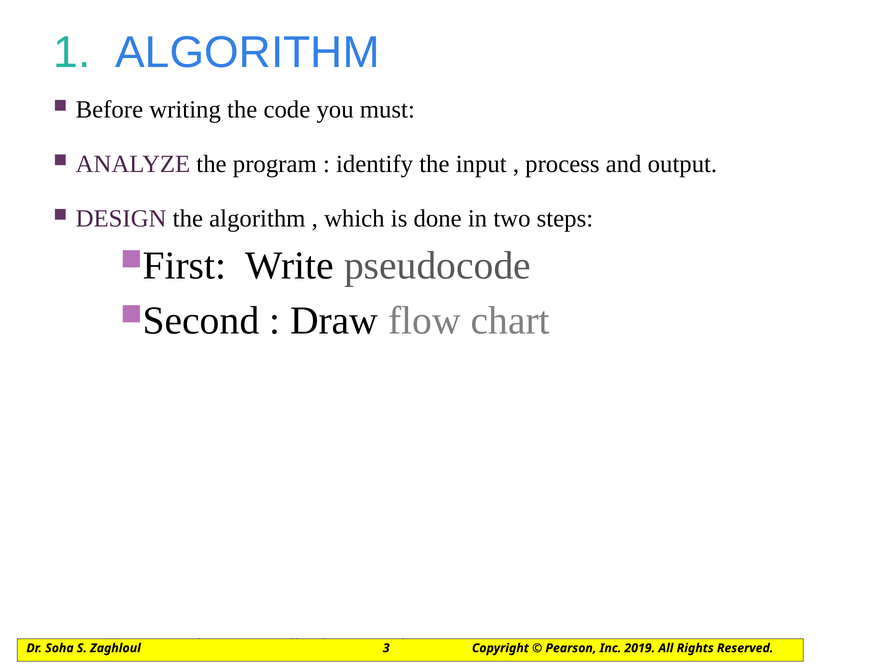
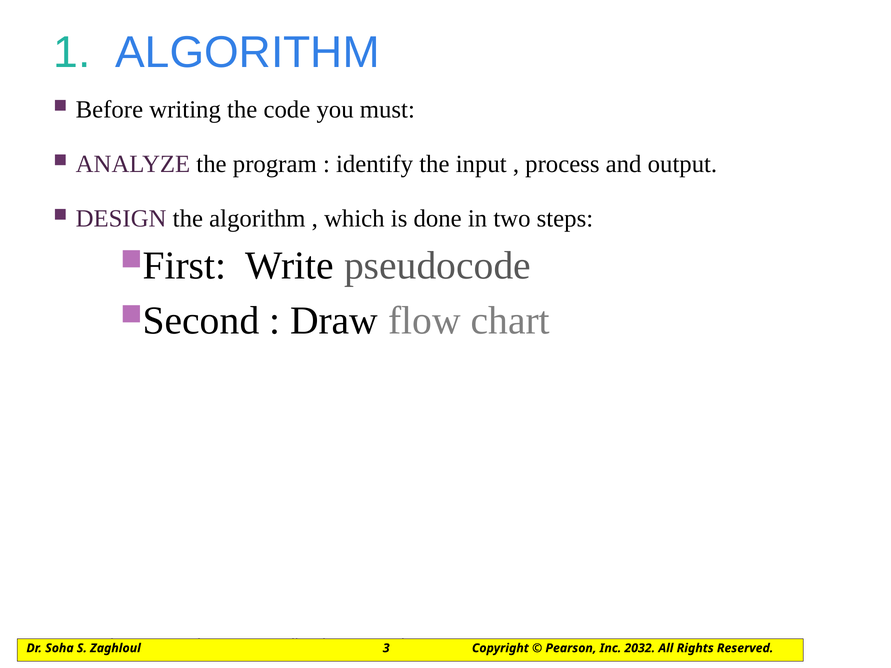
2019: 2019 -> 2032 (640, 648)
